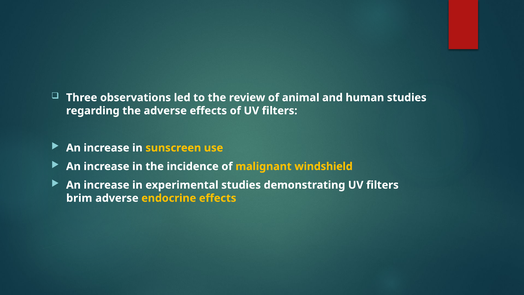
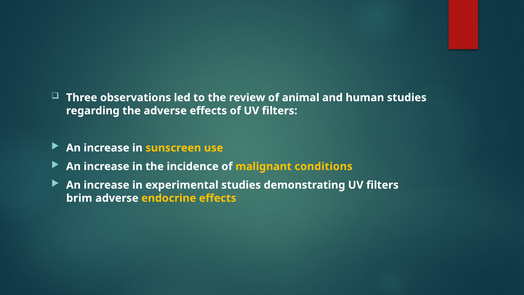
windshield: windshield -> conditions (323, 166)
